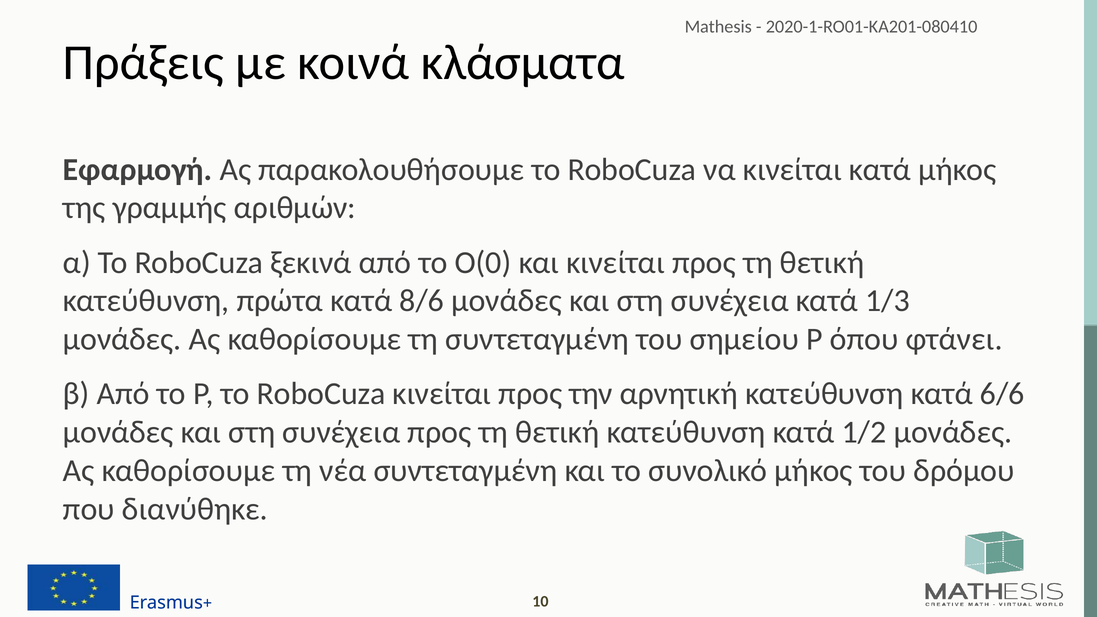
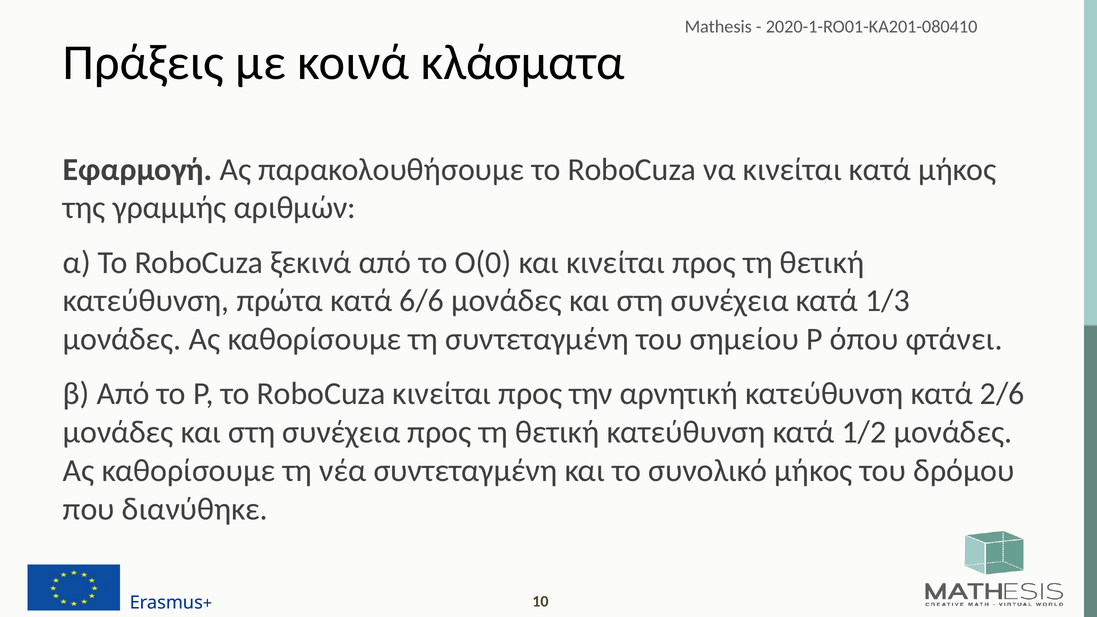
8/6: 8/6 -> 6/6 (422, 301)
6/6: 6/6 -> 2/6 (1002, 394)
